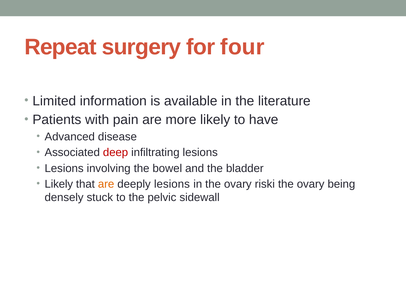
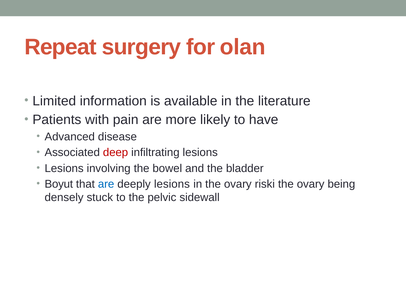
four: four -> olan (243, 47)
Likely: Likely -> Boyut (59, 184)
are colour: orange -> blue (106, 184)
